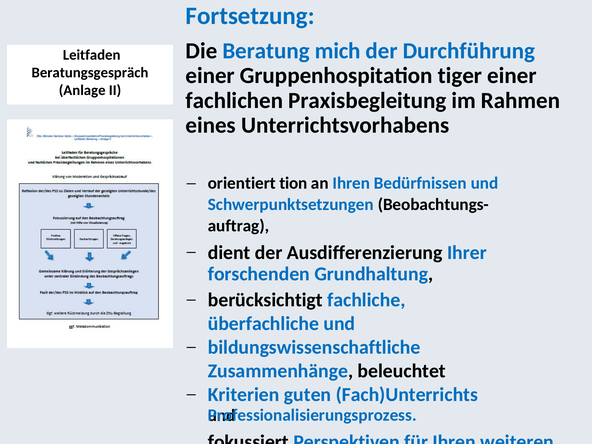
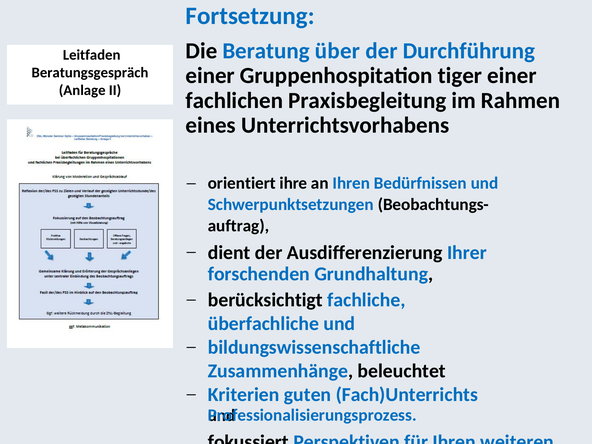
mich: mich -> über (338, 51)
tion: tion -> ihre (293, 183)
